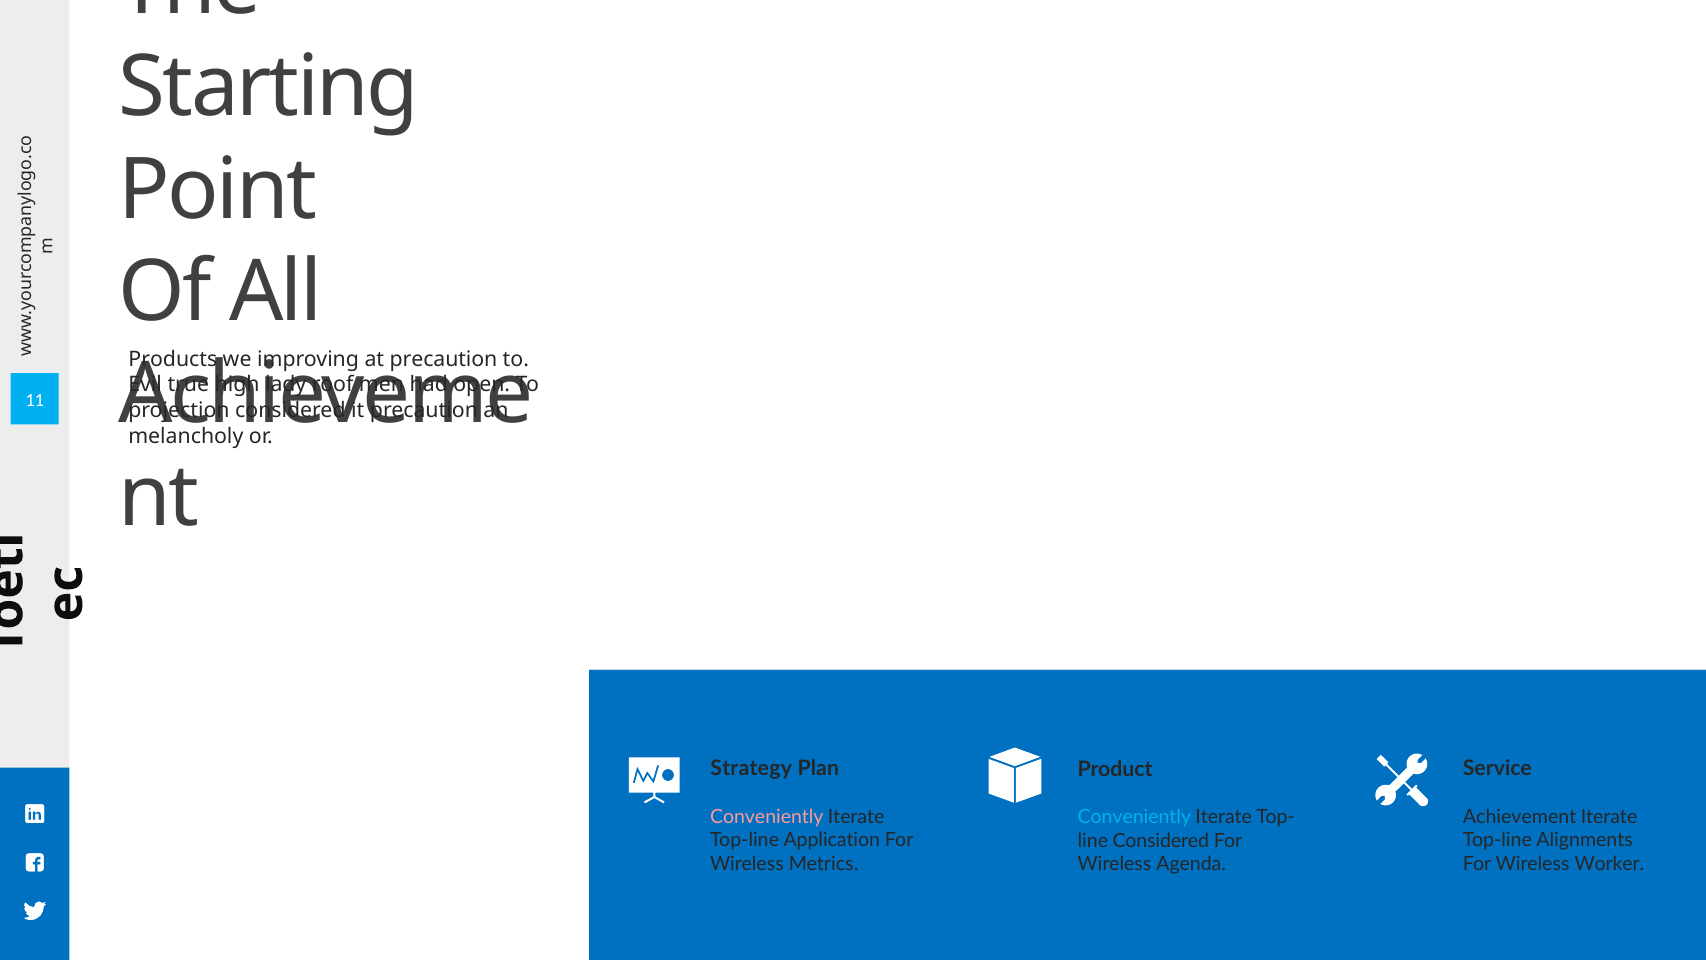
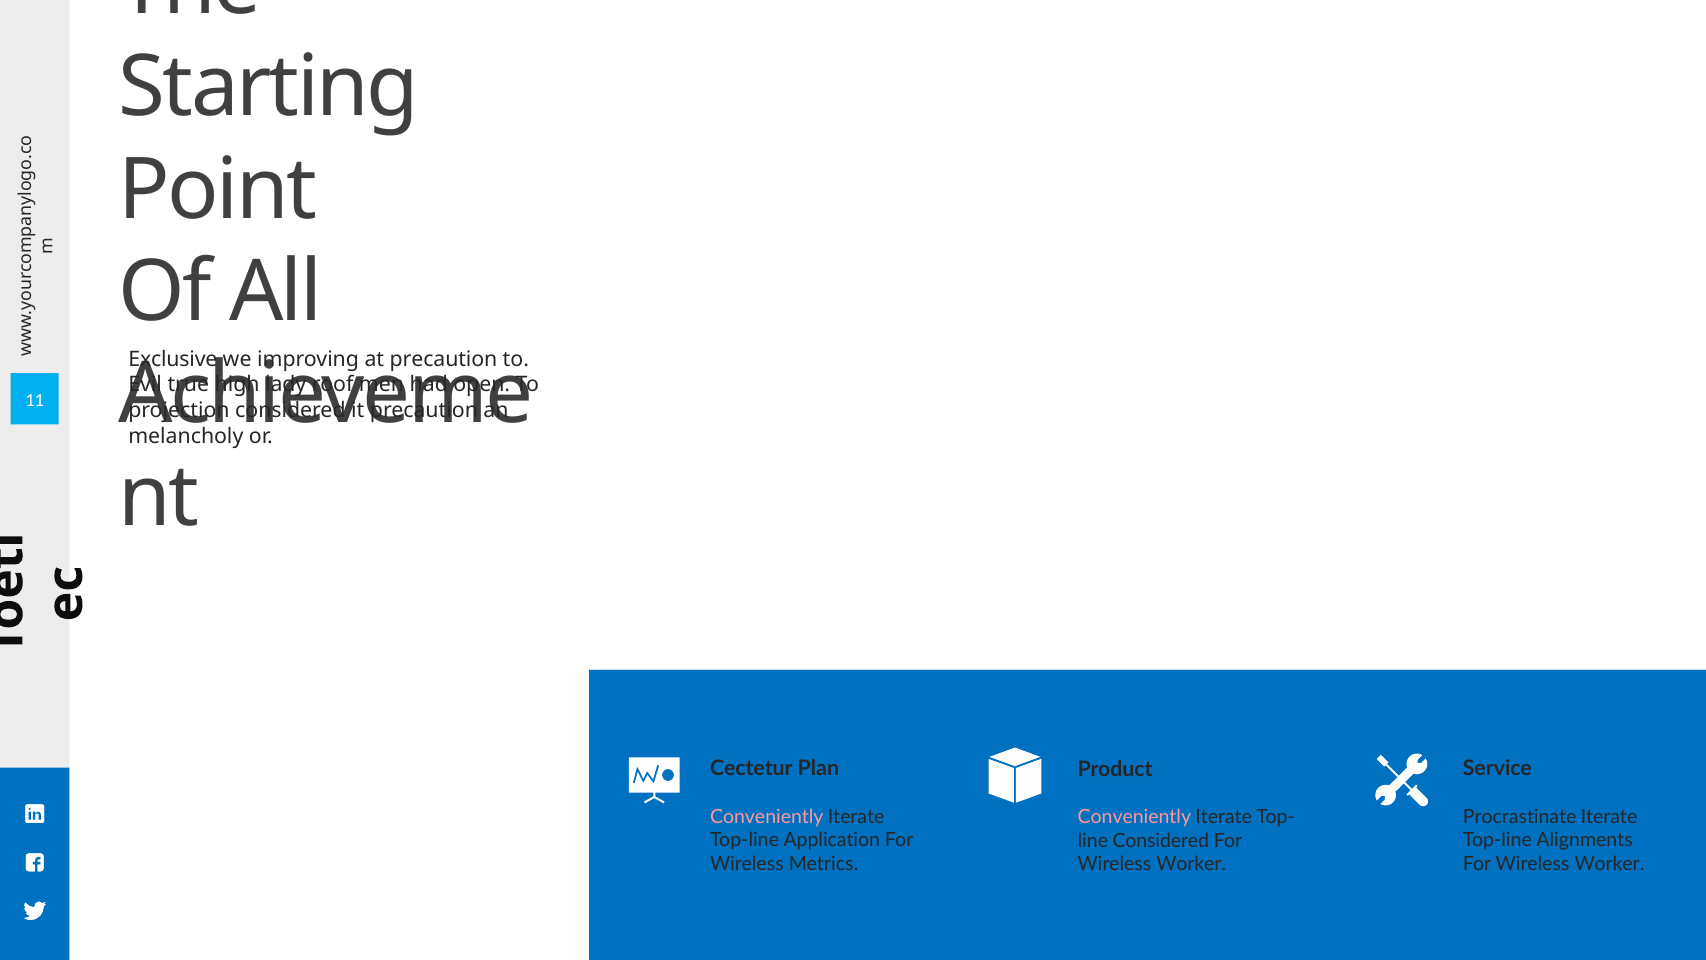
Products: Products -> Exclusive (173, 359)
Strategy: Strategy -> Cectetur (751, 769)
Achievement: Achievement -> Procrastinate (1520, 817)
Conveniently colour: light blue -> pink (1134, 817)
Agenda: Agenda -> Worker (1191, 864)
